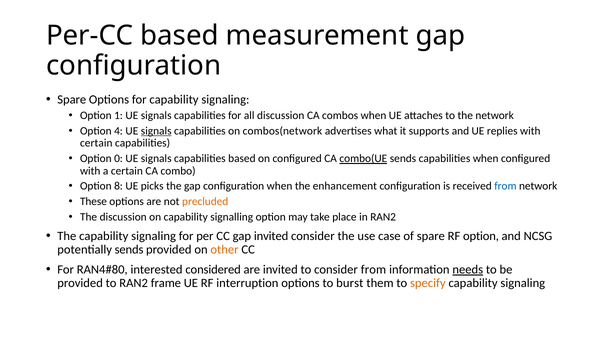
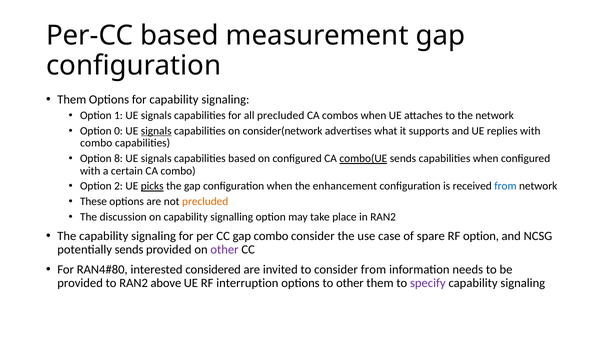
Spare: Spare -> Them (72, 99)
all discussion: discussion -> precluded (281, 115)
4: 4 -> 0 (119, 131)
combos(network: combos(network -> consider(network (283, 131)
certain: certain -> combo (96, 143)
0: 0 -> 8 (119, 158)
8: 8 -> 2 (119, 186)
picks underline: none -> present (152, 186)
gap invited: invited -> combo (271, 236)
other colour: orange -> purple (225, 250)
needs underline: present -> none (468, 269)
frame: frame -> above (166, 283)
to burst: burst -> other (350, 283)
specify colour: orange -> purple (428, 283)
